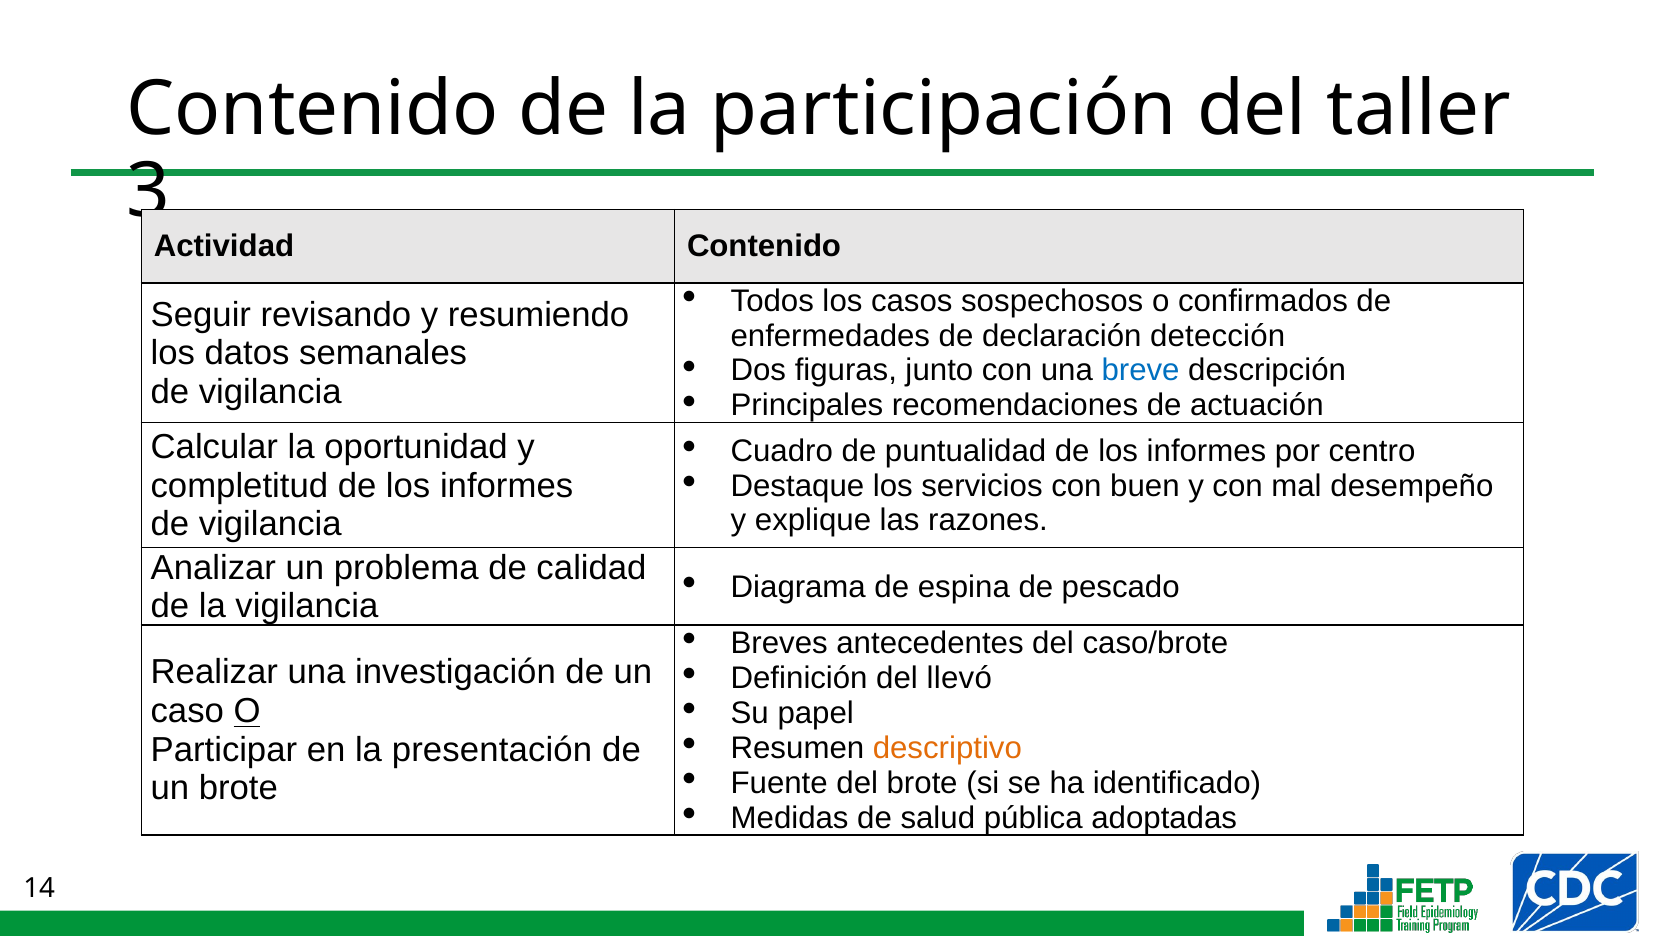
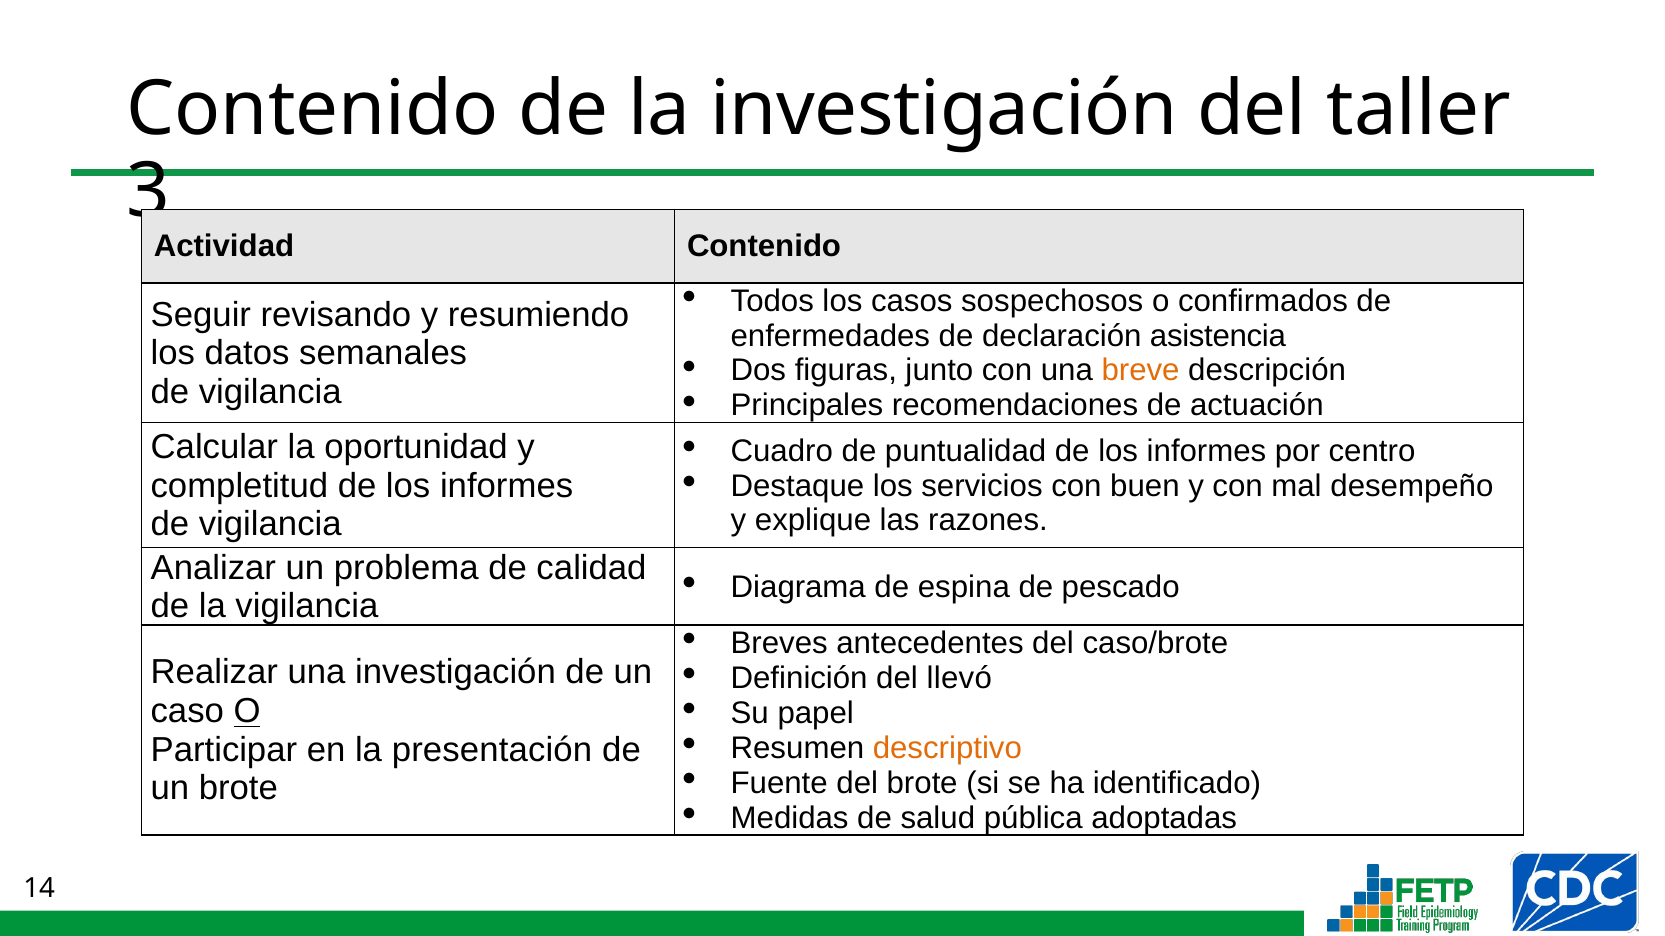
la participación: participación -> investigación (944, 109)
detección: detección -> asistencia (1218, 336)
breve colour: blue -> orange (1141, 371)
